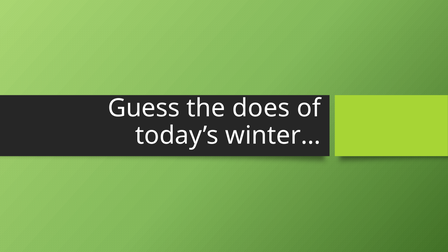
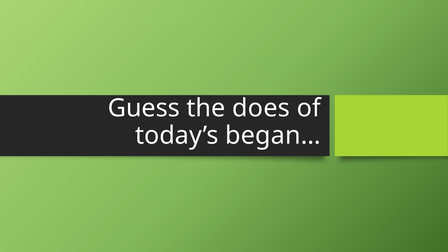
winter…: winter… -> began… (273, 135)
